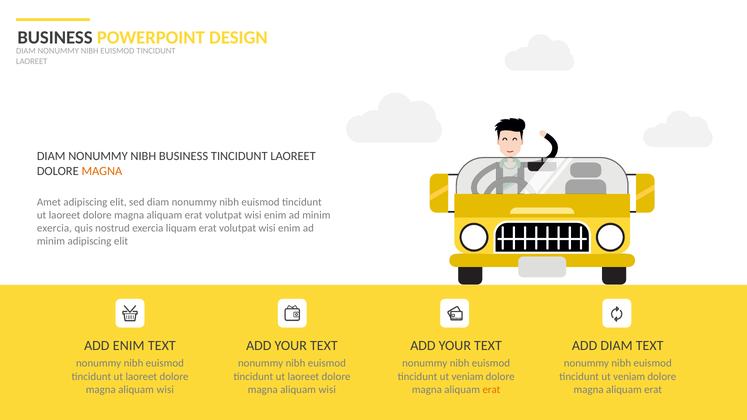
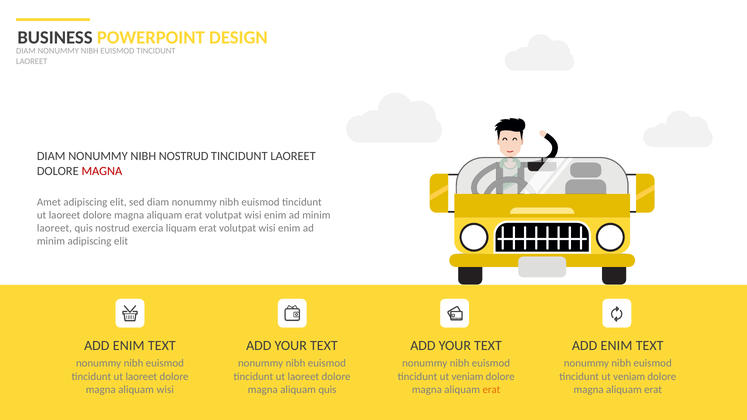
NIBH BUSINESS: BUSINESS -> NOSTRUD (184, 156)
MAGNA colour: orange -> red (102, 171)
exercia: exercia -> laoreet (54, 228)
DIAM: DIAM -> ENIM (616, 346)
wisi: wisi -> quis (327, 390)
